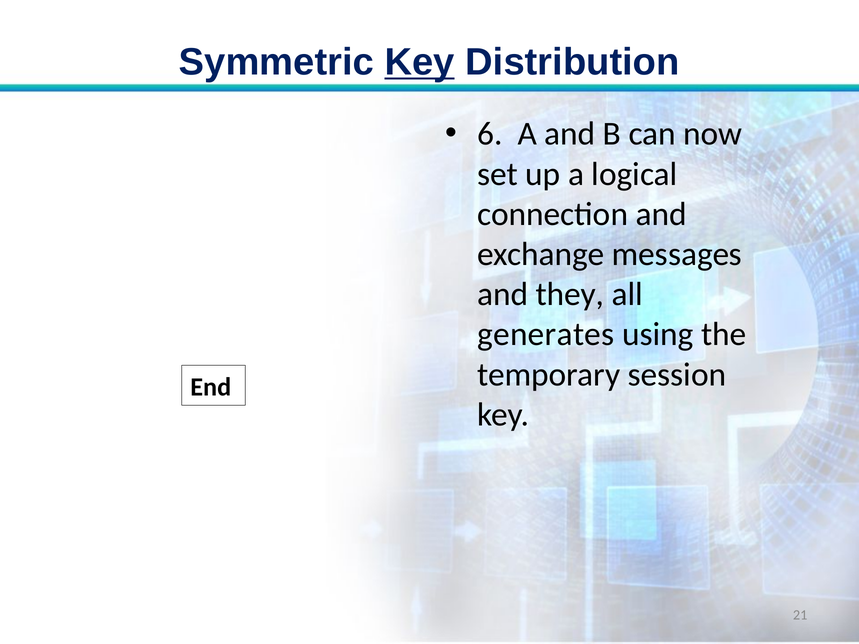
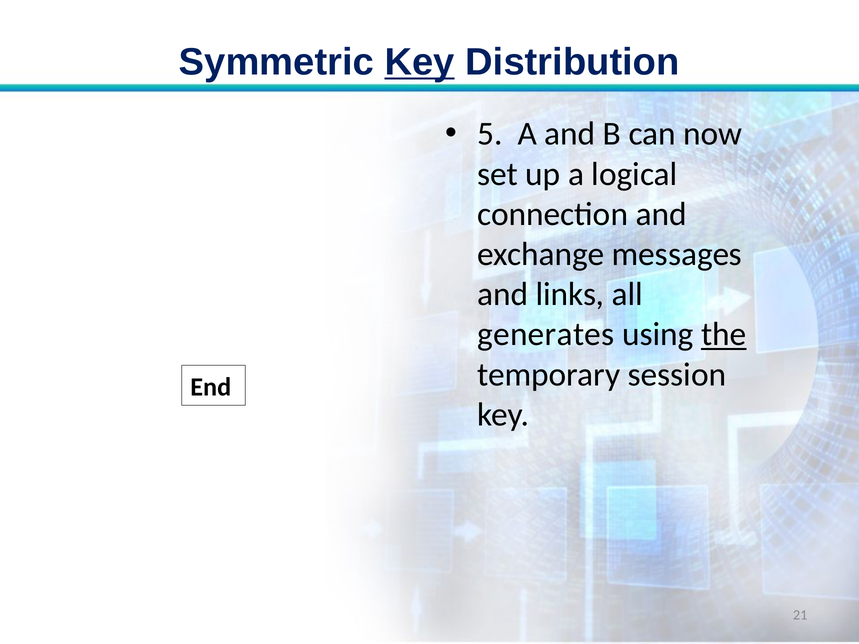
6: 6 -> 5 (490, 134)
they: they -> links (570, 294)
the underline: none -> present (724, 335)
